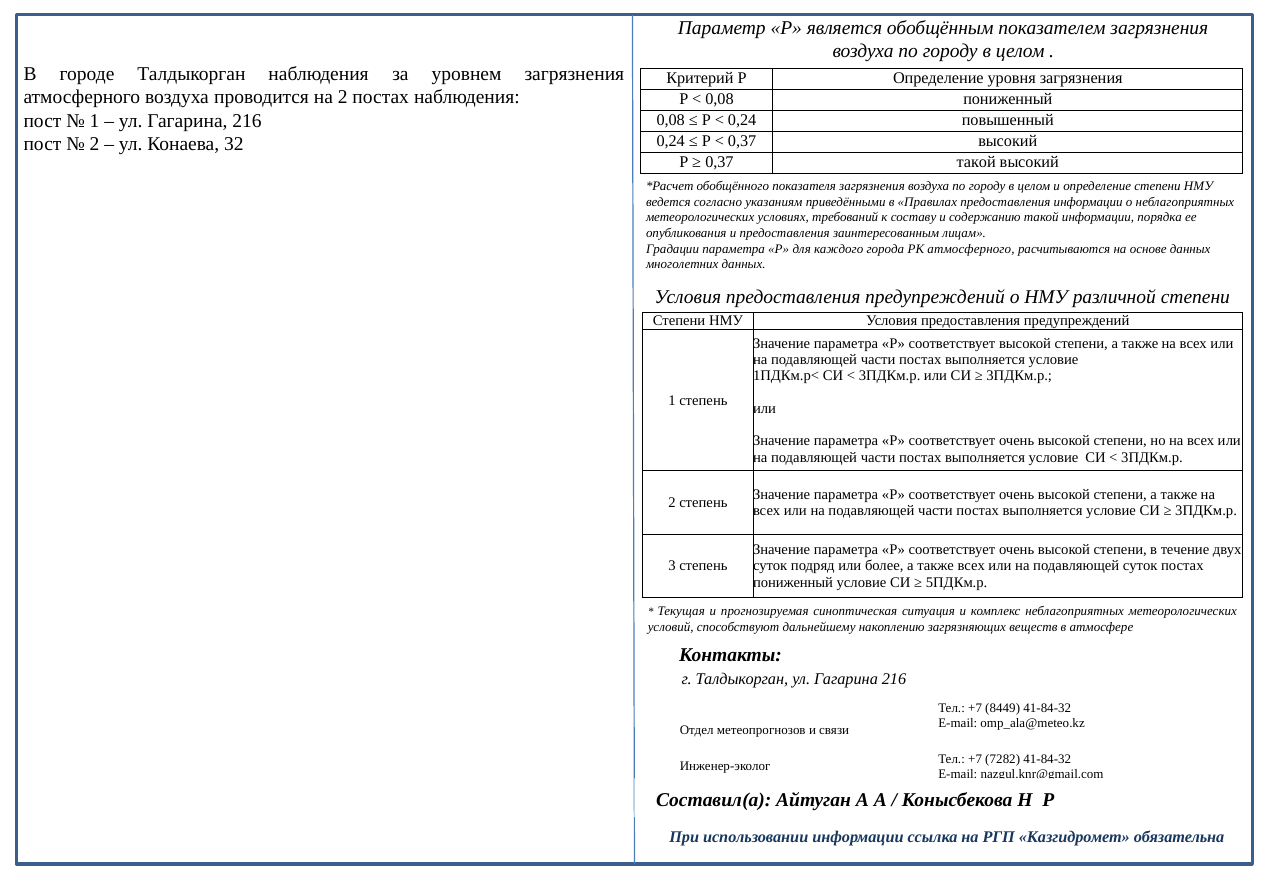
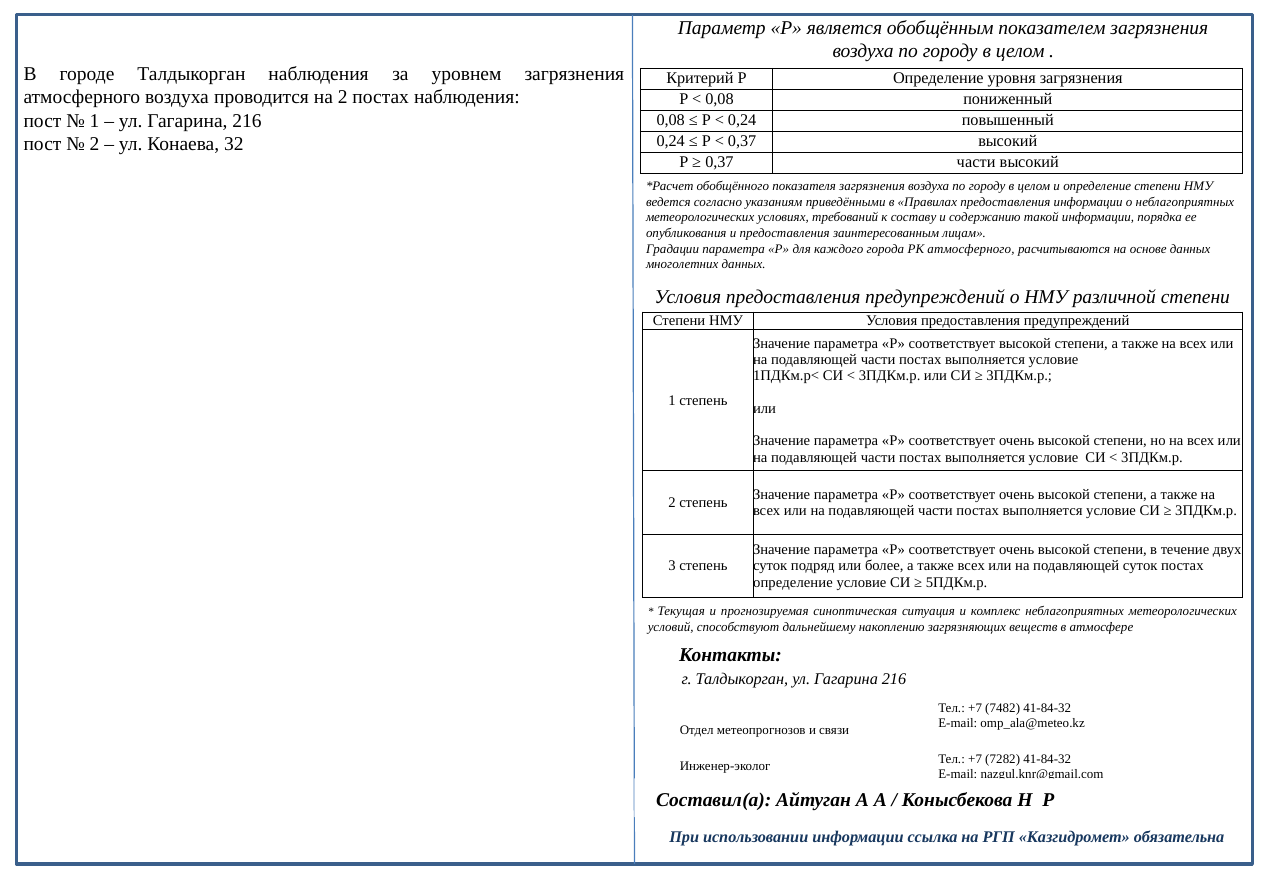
0,37 такой: такой -> части (976, 162)
пониженный: пониженный -> определение (793, 582)
8449: 8449 -> 7482 (1003, 708)
